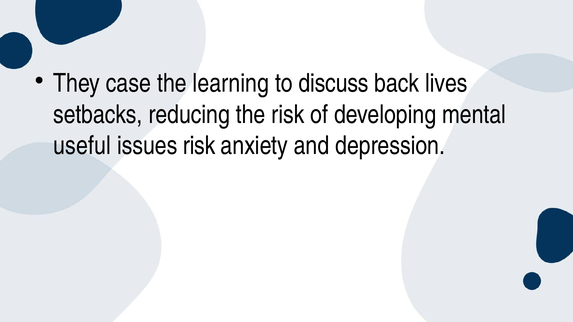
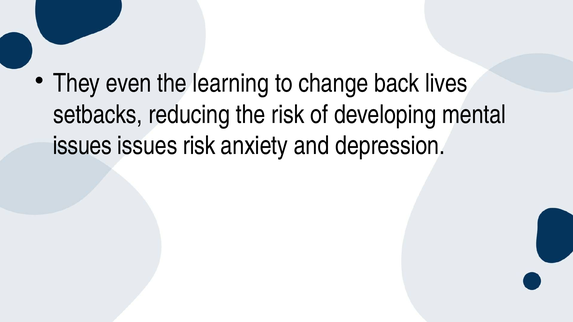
case: case -> even (129, 83)
discuss: discuss -> change (333, 83)
useful: useful -> issues (82, 146)
